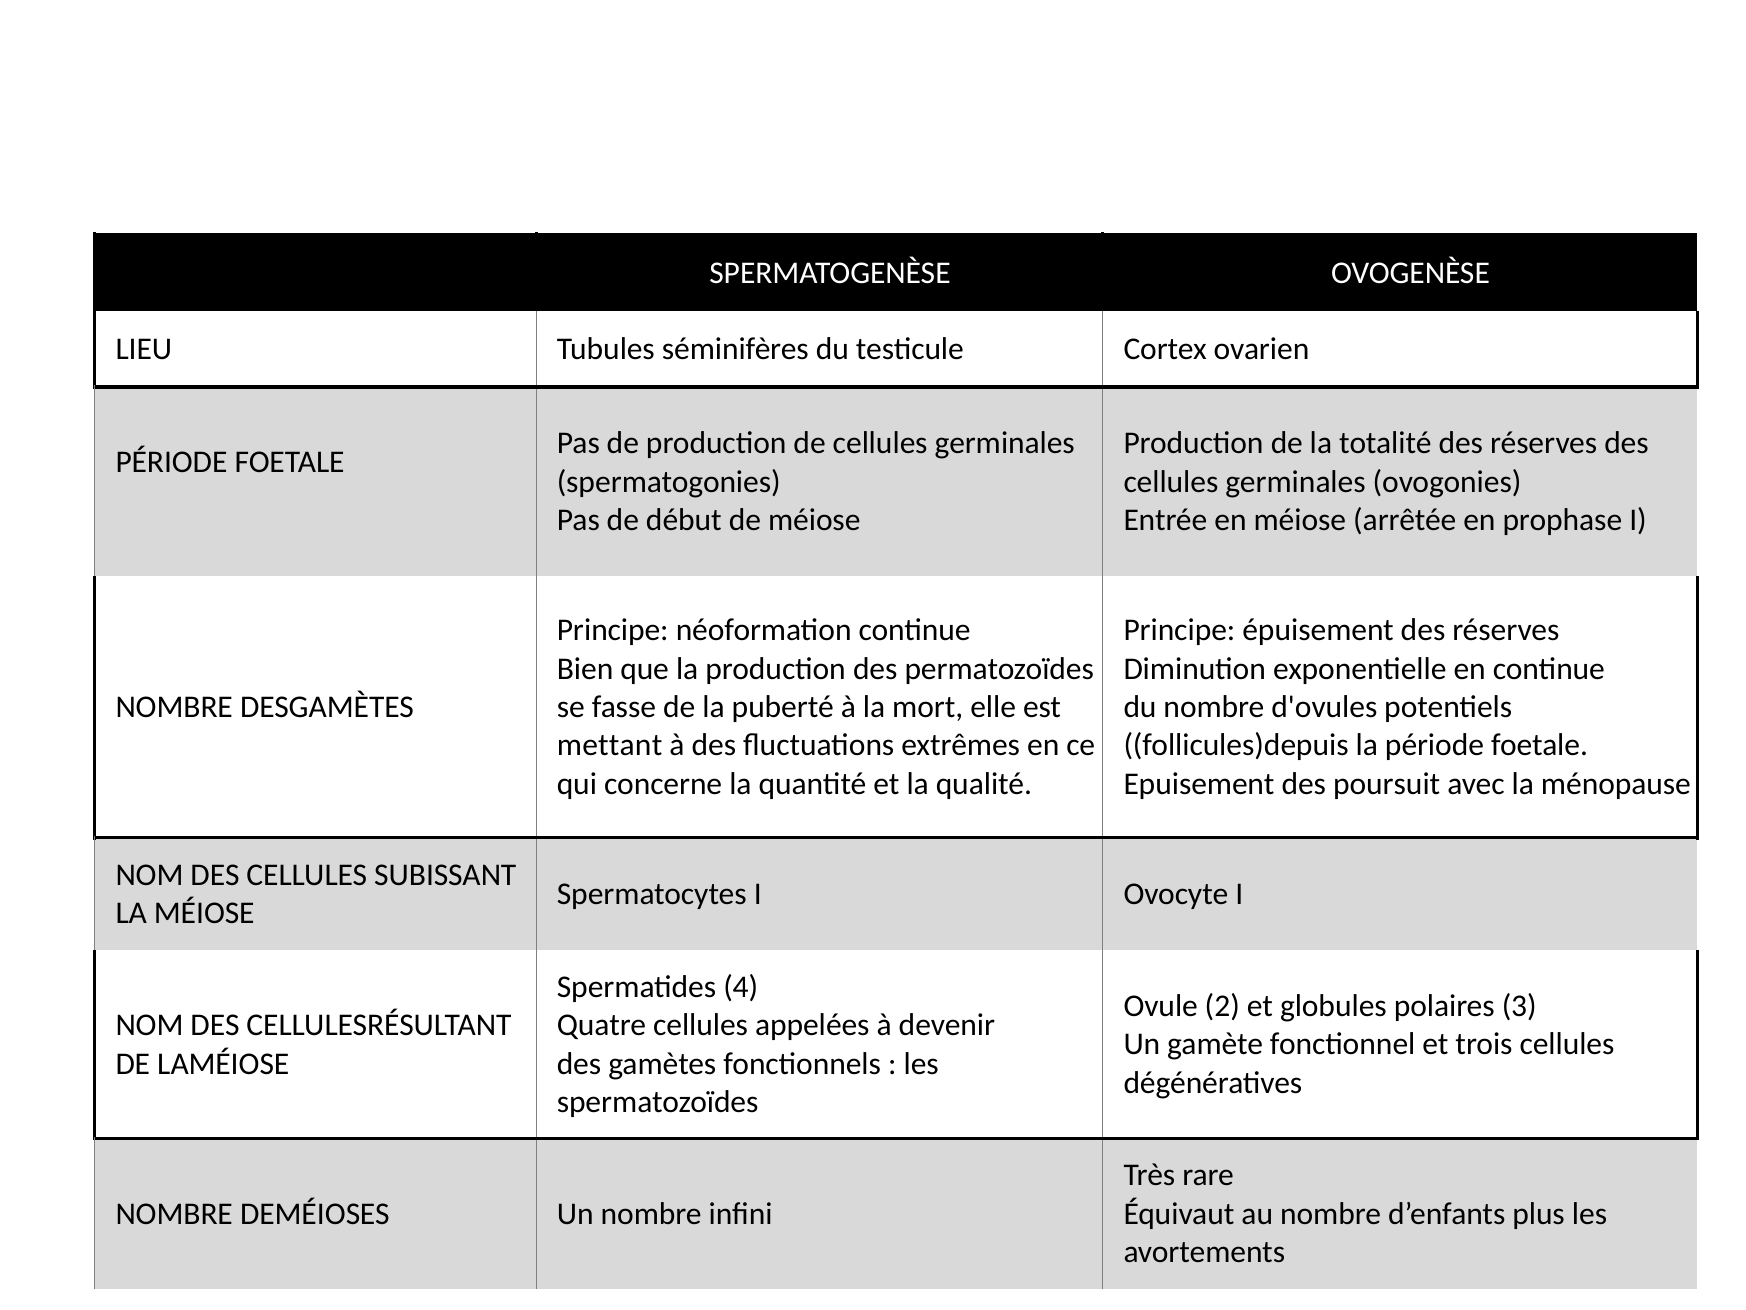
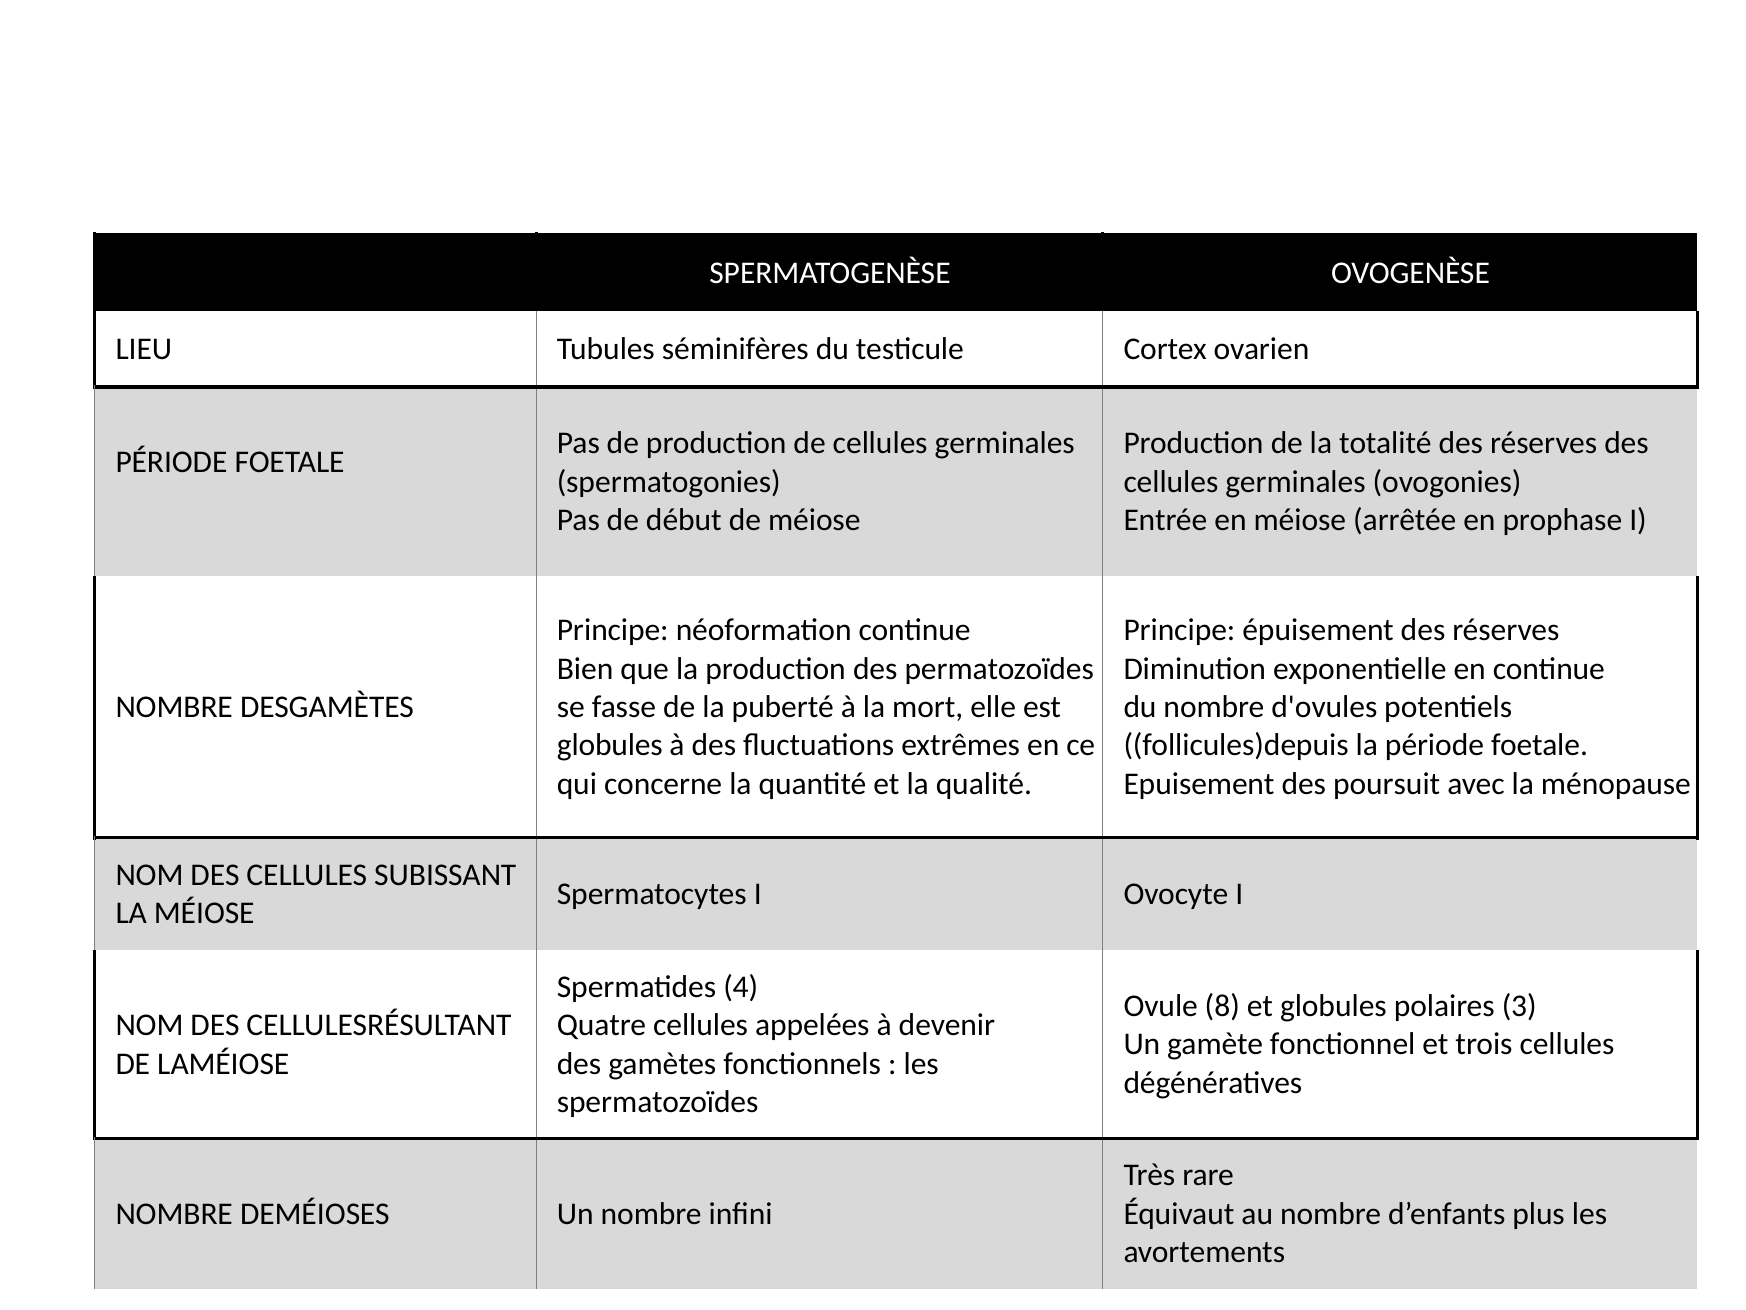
mettant: mettant -> globules (610, 745)
2: 2 -> 8 (1222, 1006)
